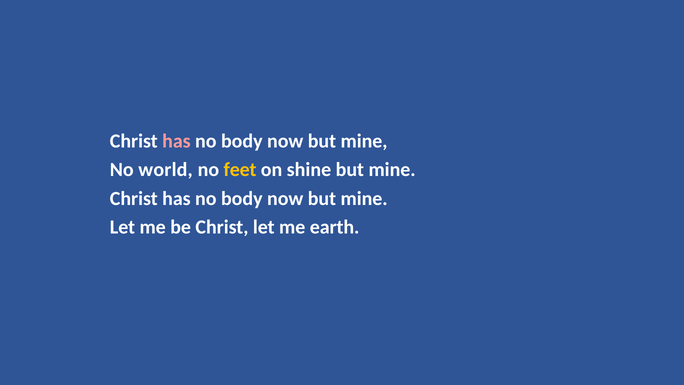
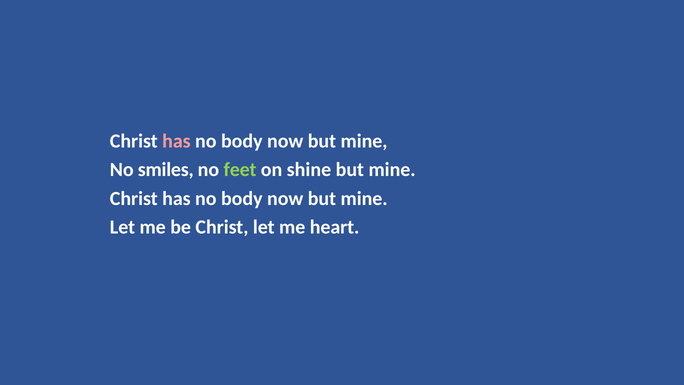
world: world -> smiles (166, 170)
feet colour: yellow -> light green (240, 170)
earth: earth -> heart (335, 227)
